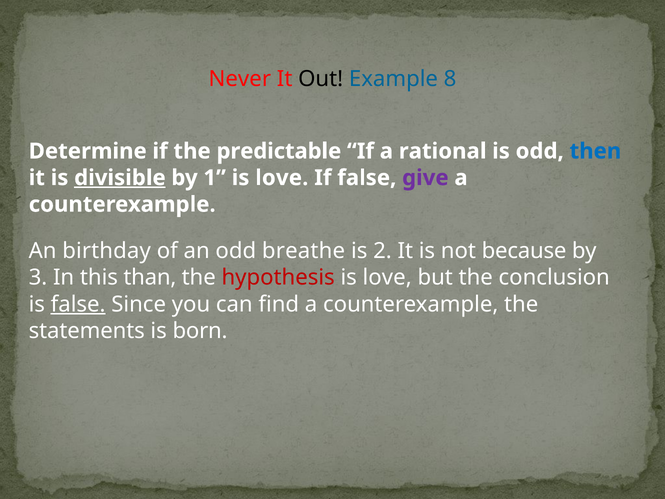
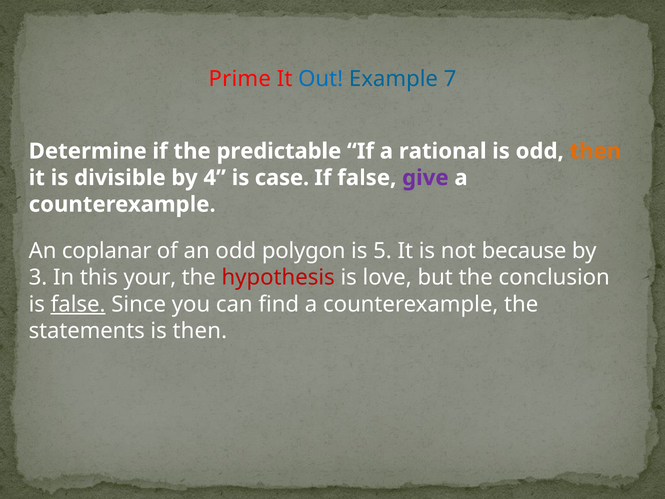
Never: Never -> Prime (240, 79)
Out colour: black -> blue (321, 79)
8: 8 -> 7 (450, 79)
then colour: blue -> orange (595, 151)
divisible underline: present -> none (120, 178)
1: 1 -> 4 (215, 178)
love: love -> case (282, 178)
birthday: birthday -> coplanar (107, 251)
breathe: breathe -> polygon (304, 251)
2: 2 -> 5 (382, 251)
than: than -> your (150, 277)
is born: born -> then (200, 331)
